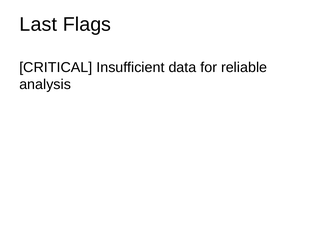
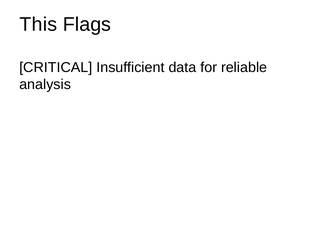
Last: Last -> This (38, 24)
